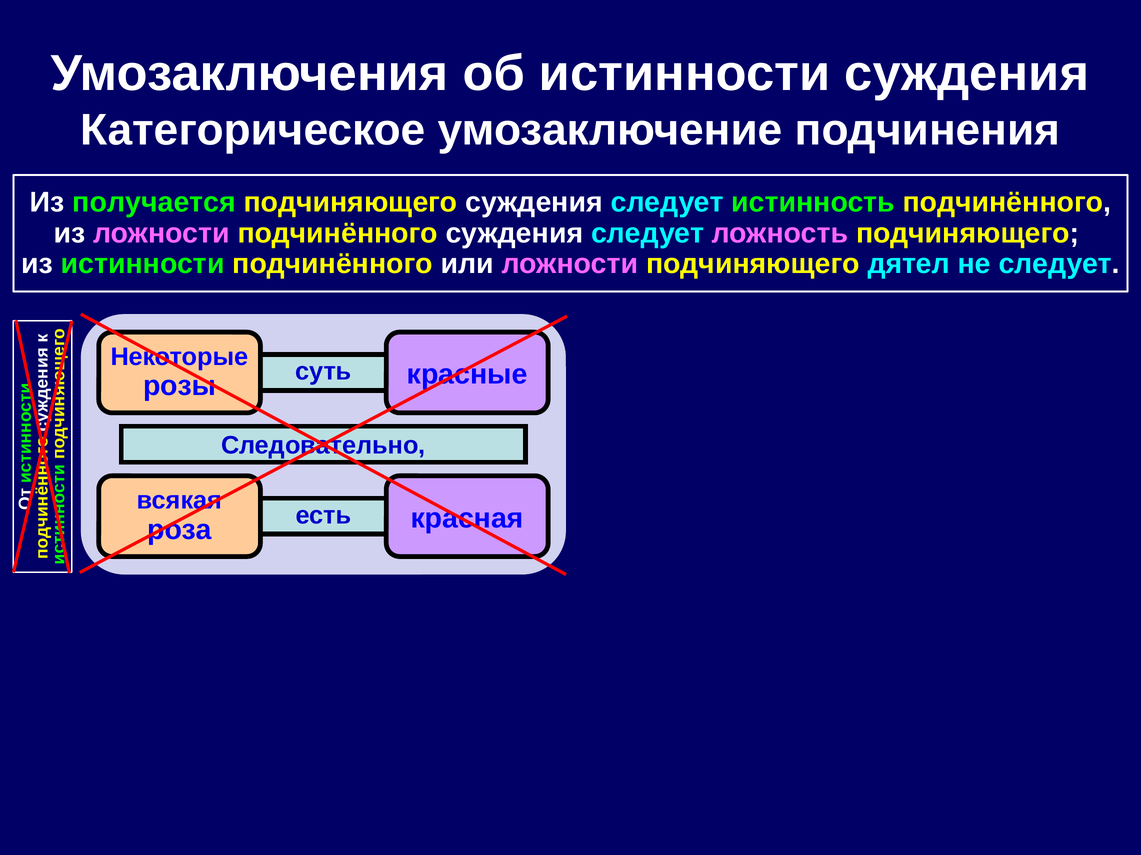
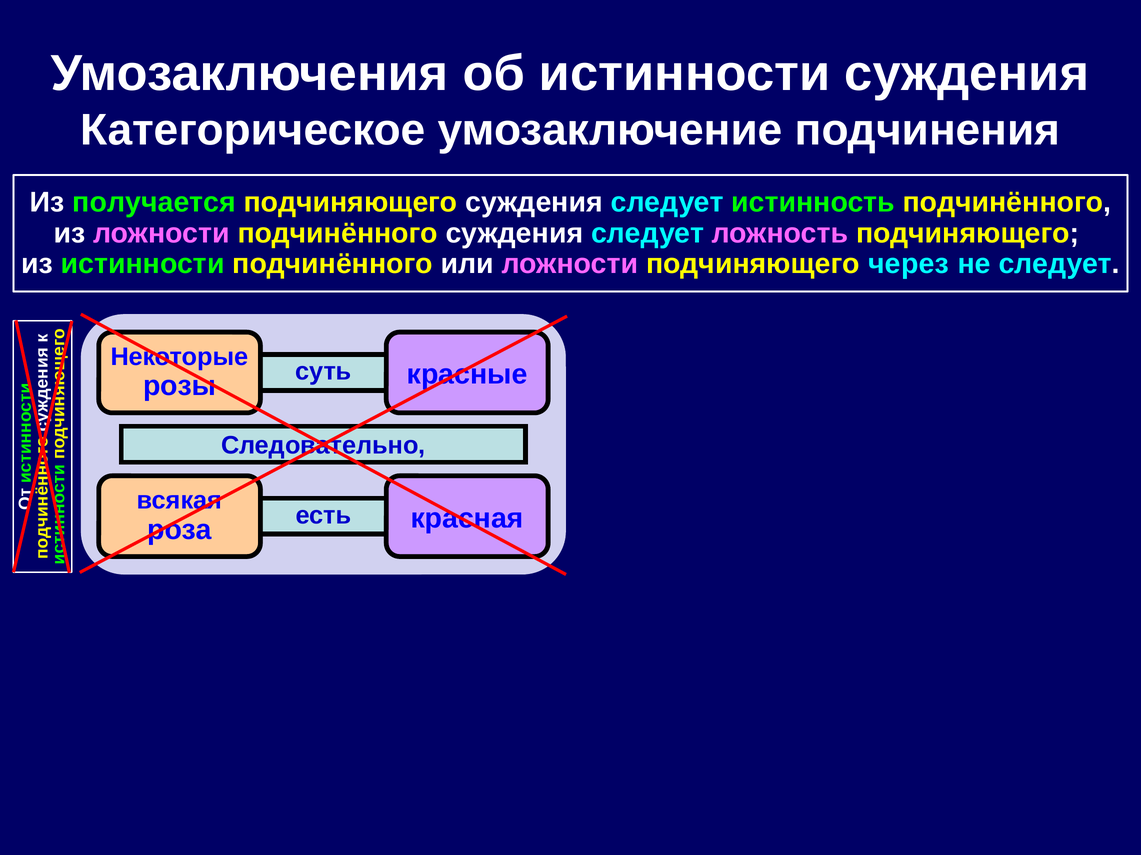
дятел: дятел -> через (909, 264)
